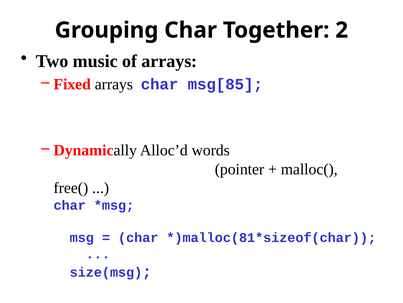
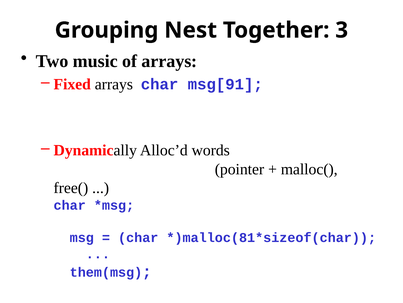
Grouping Char: Char -> Nest (191, 30)
2: 2 -> 3 (342, 30)
msg[85: msg[85 -> msg[91 (225, 84)
size(msg: size(msg -> them(msg (106, 272)
